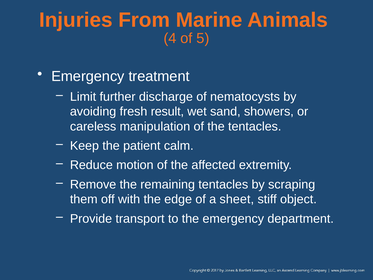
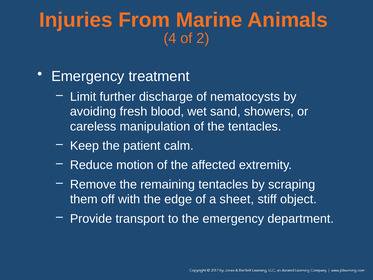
5: 5 -> 2 (203, 38)
result: result -> blood (167, 112)
